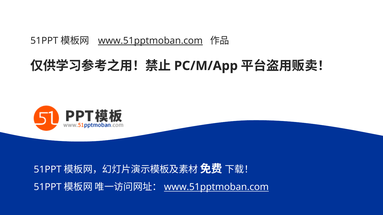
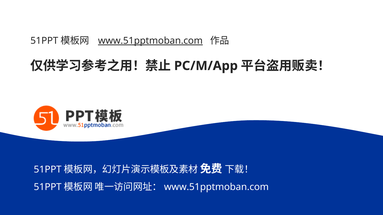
www.51pptmoban.com underline: present -> none (216, 187)
